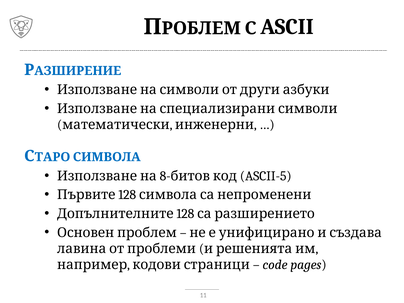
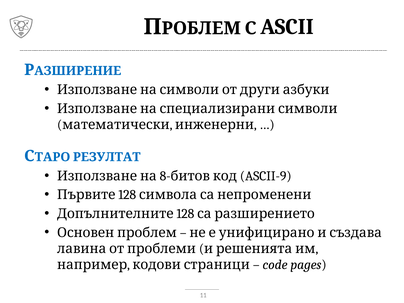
СИМВОЛА: СИМВОЛА -> РЕЗУЛТАТ (107, 157)
ASCII-5: ASCII-5 -> ASCII-9 (268, 176)
